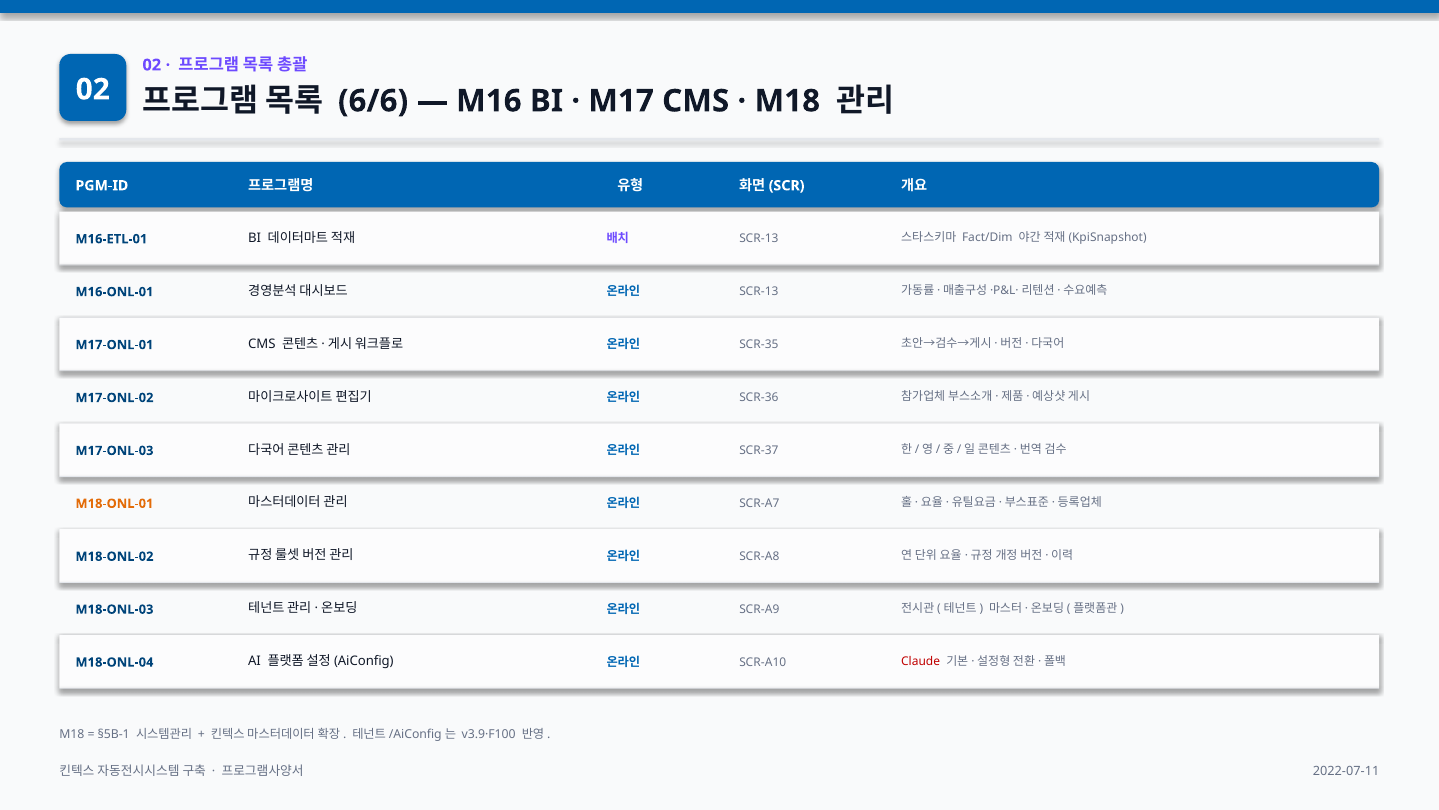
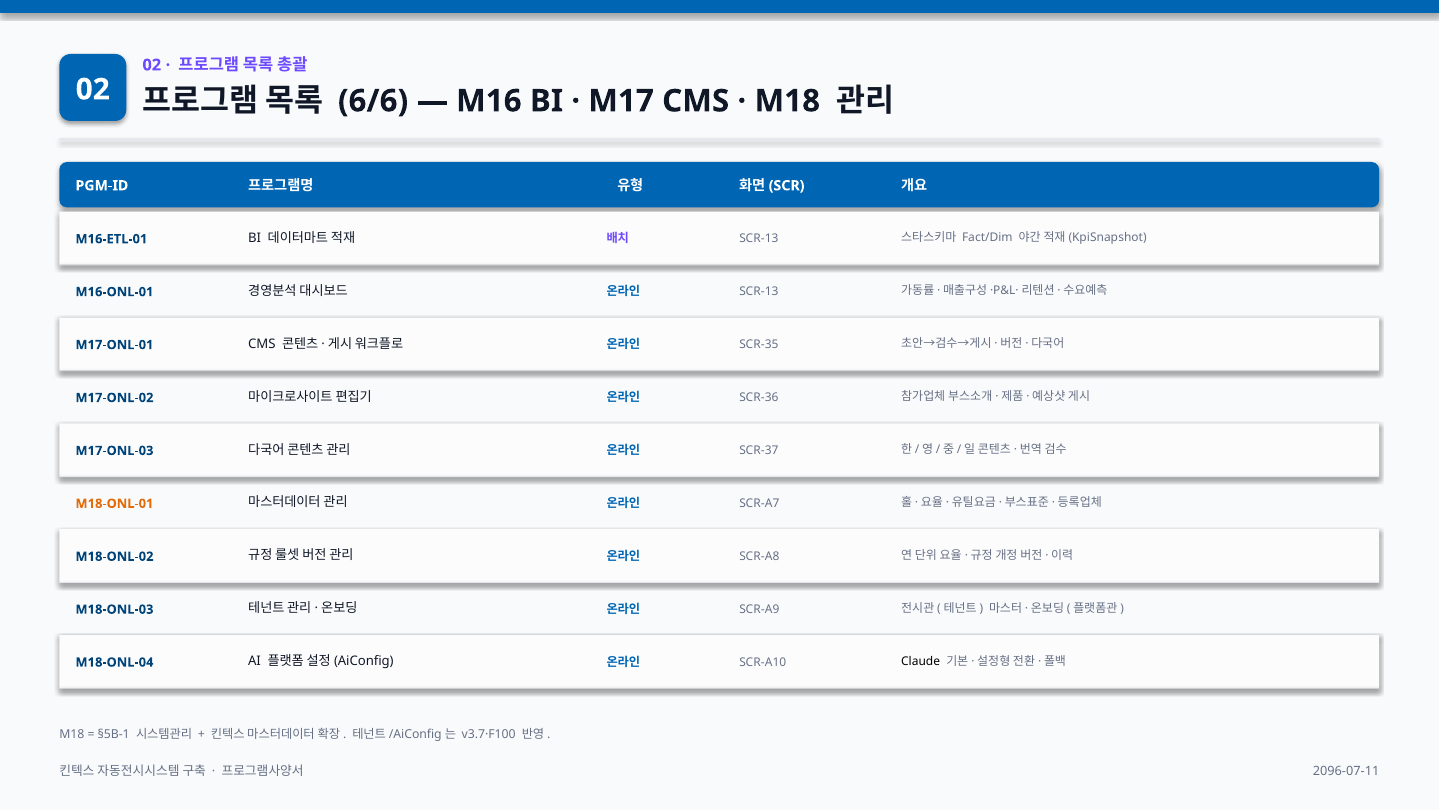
Claude colour: red -> black (921, 661)
v3.9·F100: v3.9·F100 -> v3.7·F100 (489, 733)
2022-07-11: 2022-07-11 -> 2096-07-11 (1346, 770)
